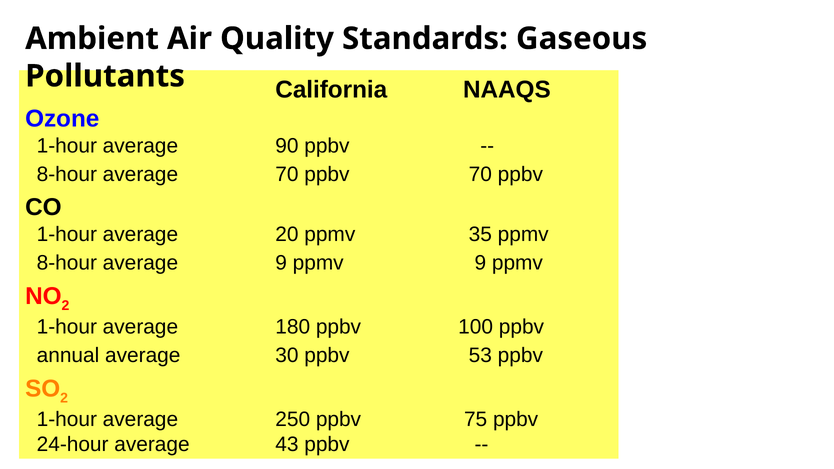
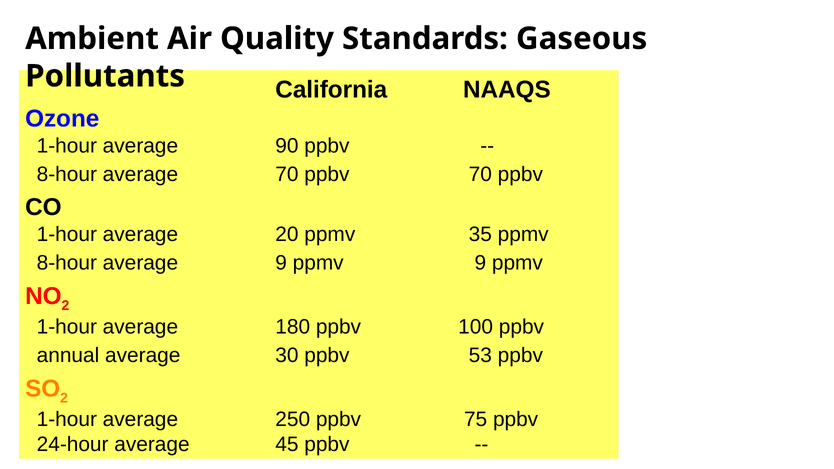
43: 43 -> 45 (287, 445)
